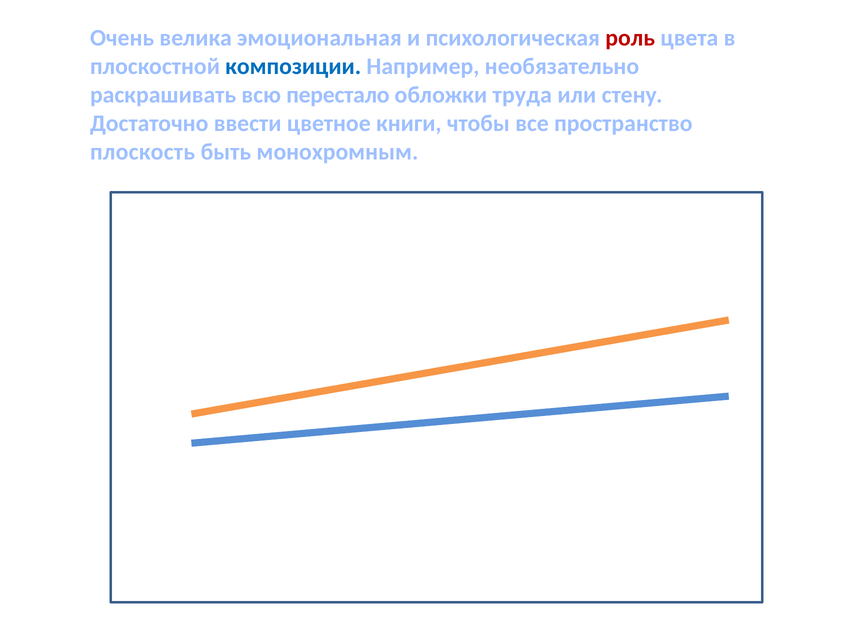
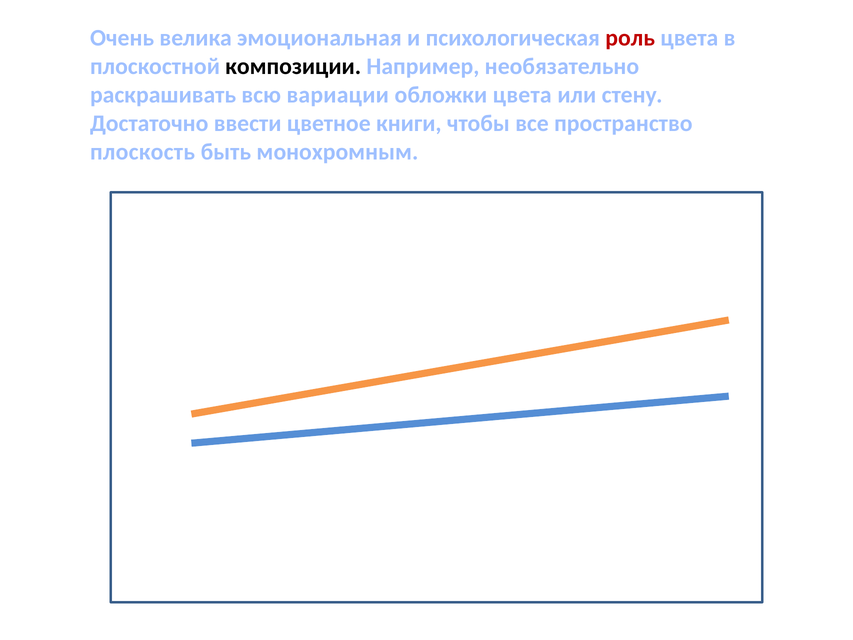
композиции colour: blue -> black (293, 66)
перестало: перестало -> вариации (338, 95)
обложки труда: труда -> цвета (522, 95)
